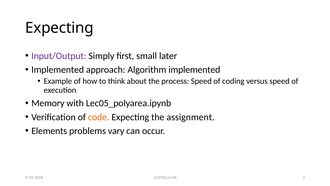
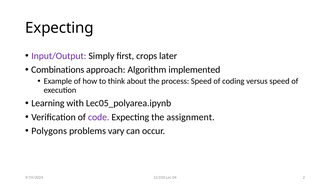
small: small -> crops (147, 56)
Implemented: Implemented -> Combinations (58, 70)
Memory: Memory -> Learning (48, 103)
code colour: orange -> purple (99, 117)
Elements: Elements -> Polygons (49, 131)
